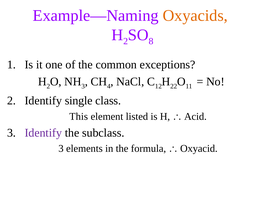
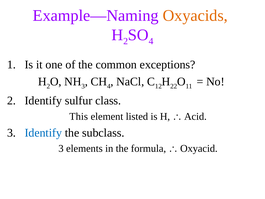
8: 8 -> 4 (151, 41)
single: single -> sulfur (79, 101)
Identify colour: purple -> blue (43, 133)
